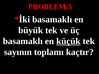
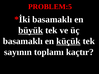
büyük underline: none -> present (31, 30)
